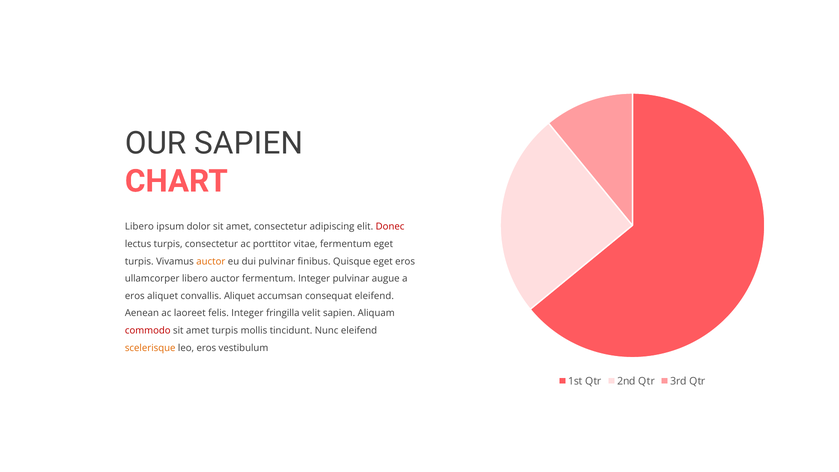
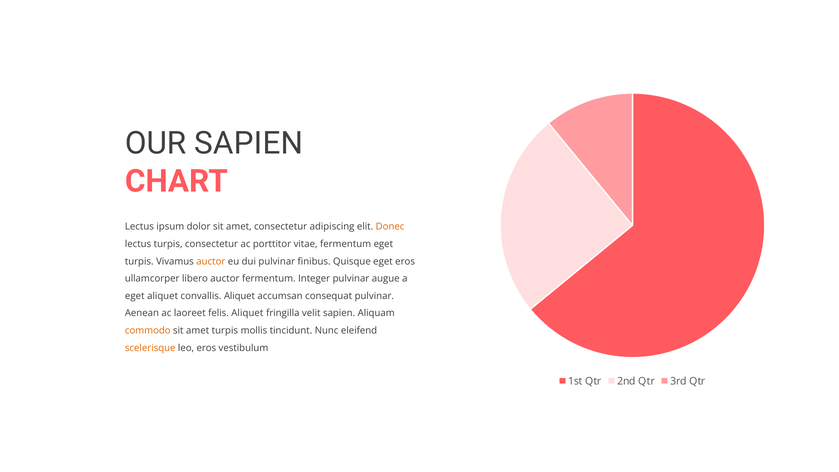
Libero: Libero -> Lectus (139, 227)
Donec colour: red -> orange (390, 227)
eros: eros -> eget (135, 296)
consequat eleifend: eleifend -> pulvinar (374, 296)
felis Integer: Integer -> Aliquet (247, 313)
commodo colour: red -> orange (148, 331)
